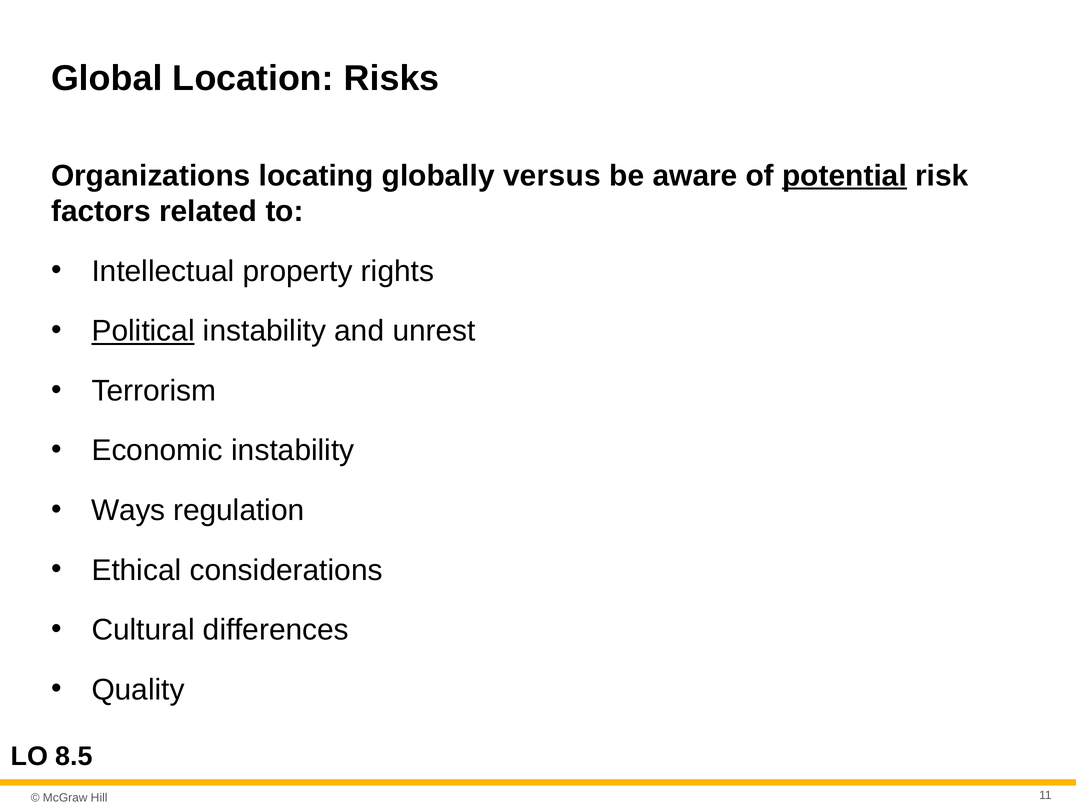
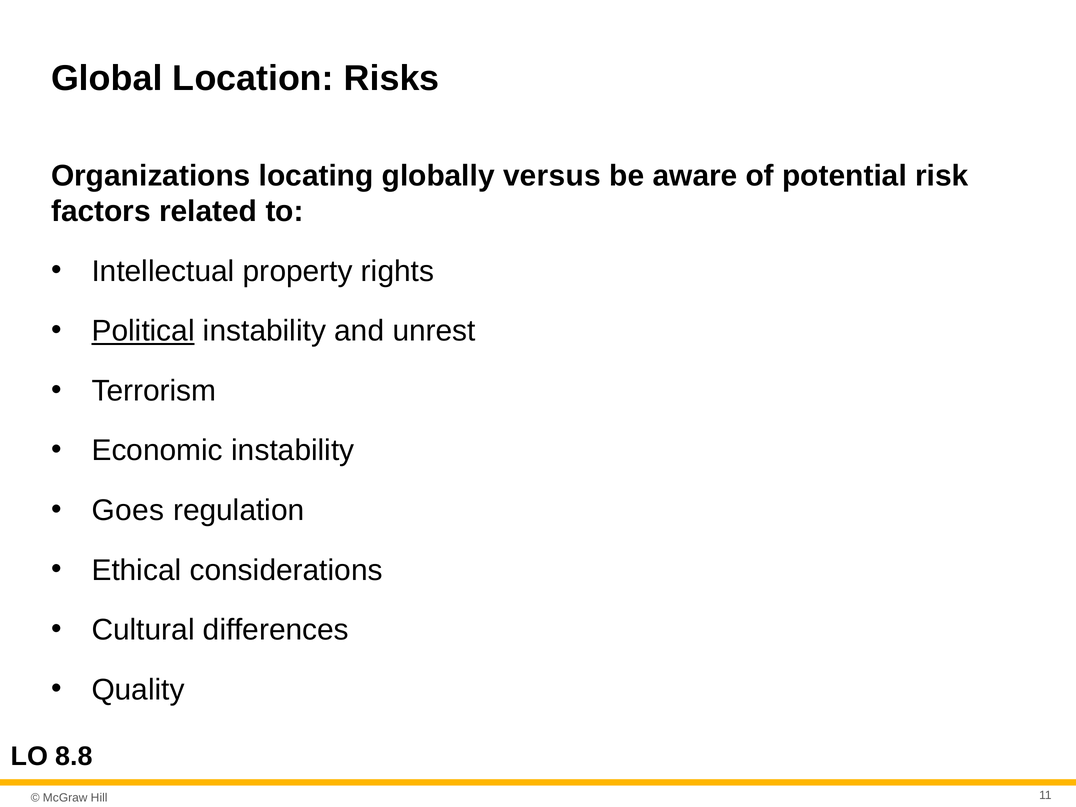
potential underline: present -> none (845, 176)
Ways: Ways -> Goes (128, 510)
8.5: 8.5 -> 8.8 (74, 757)
